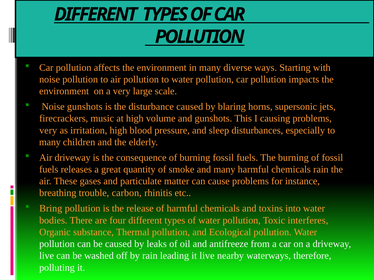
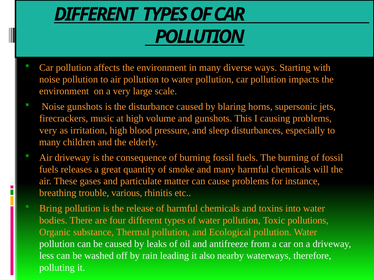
chemicals rain: rain -> will (321, 170)
carbon: carbon -> various (127, 193)
interferes: interferes -> pollutions (308, 221)
live: live -> less (47, 256)
it live: live -> also (207, 256)
